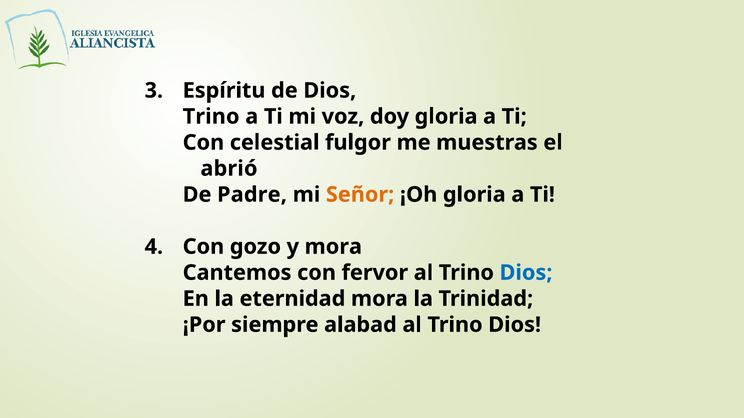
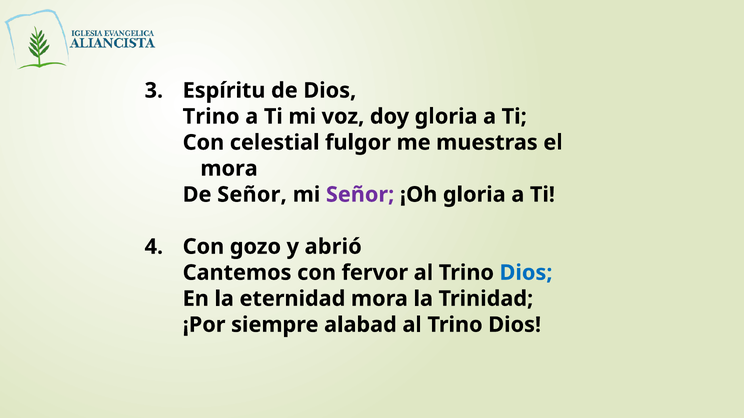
abrió: abrió -> mora (229, 169)
De Padre: Padre -> Señor (252, 195)
Señor colour: orange -> purple (360, 195)
y mora: mora -> abrió (333, 247)
